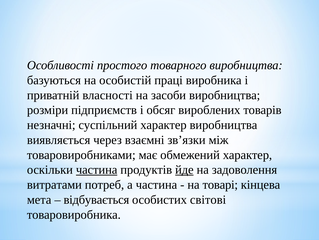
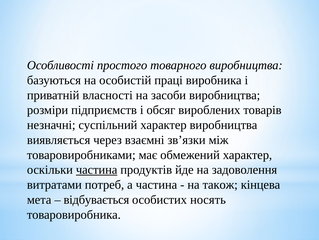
йде underline: present -> none (184, 169)
товарі: товарі -> також (220, 184)
світові: світові -> носять (208, 199)
